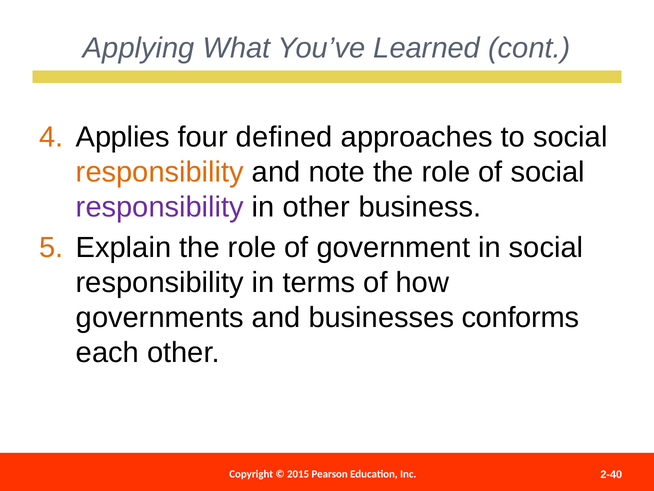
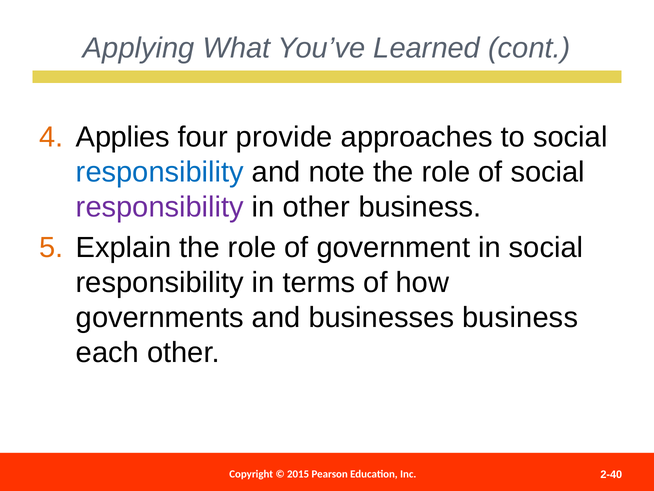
defined: defined -> provide (284, 137)
responsibility colour: orange -> blue (160, 172)
businesses conforms: conforms -> business (520, 317)
